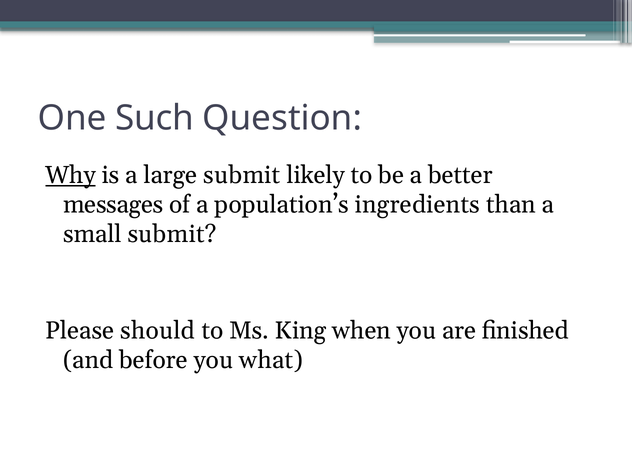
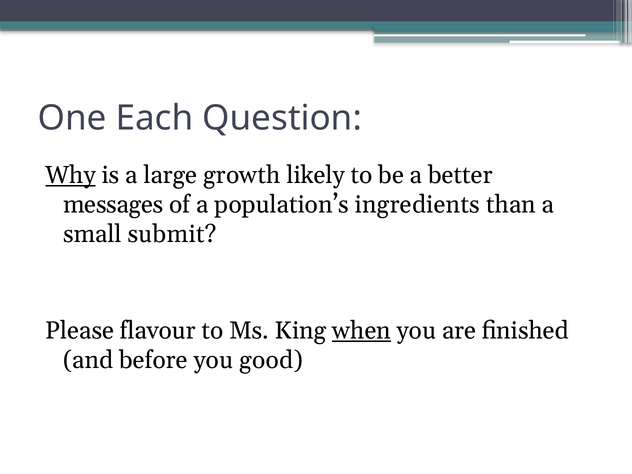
Such: Such -> Each (155, 118)
large submit: submit -> growth (242, 175)
should: should -> flavour (158, 331)
when underline: none -> present (362, 331)
what: what -> good (271, 360)
